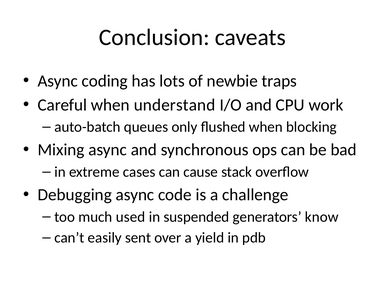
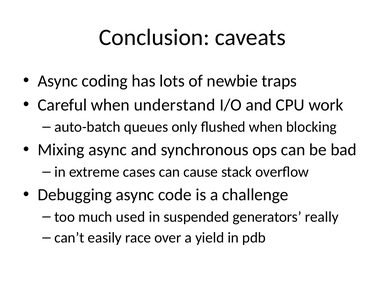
know: know -> really (322, 217)
sent: sent -> race (138, 238)
